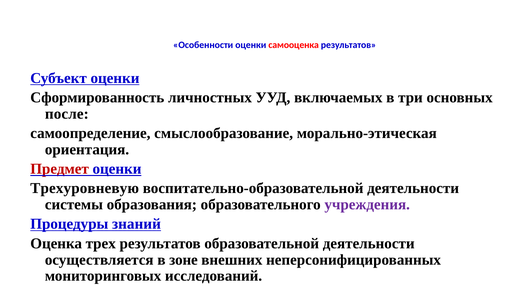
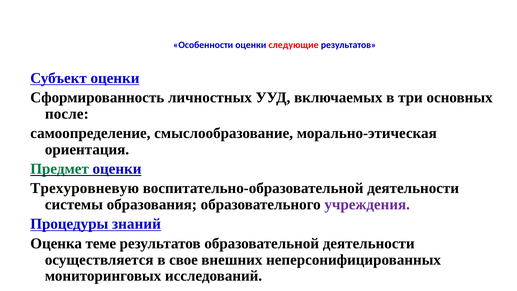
самооценка: самооценка -> следующие (294, 45)
Предмет colour: red -> green (60, 169)
трех: трех -> теме (101, 243)
зоне: зоне -> свое (183, 260)
